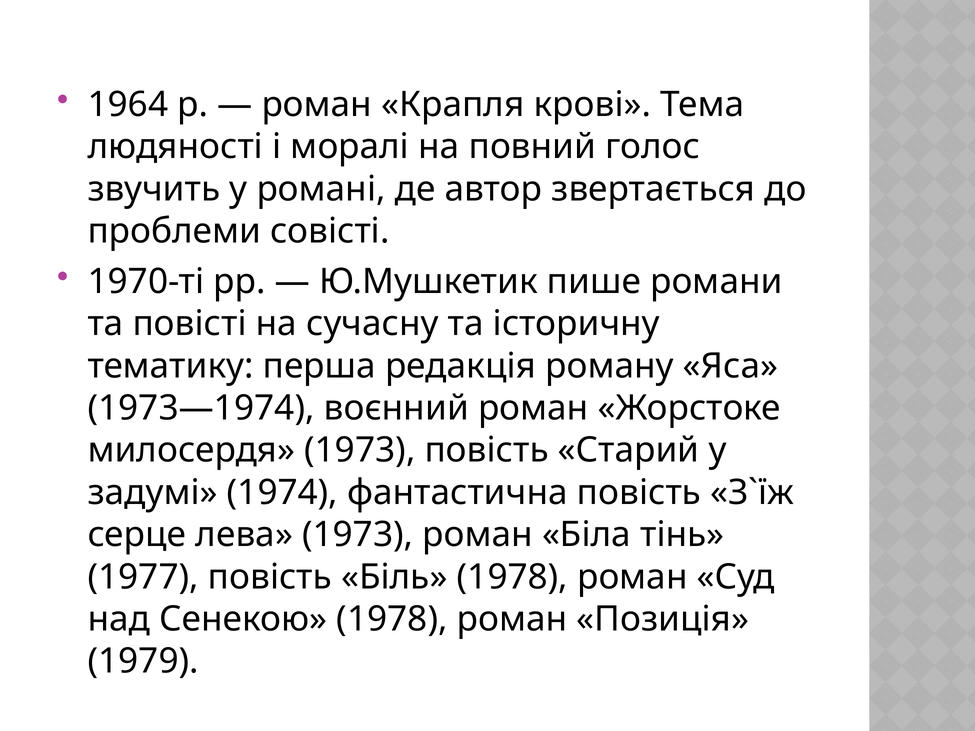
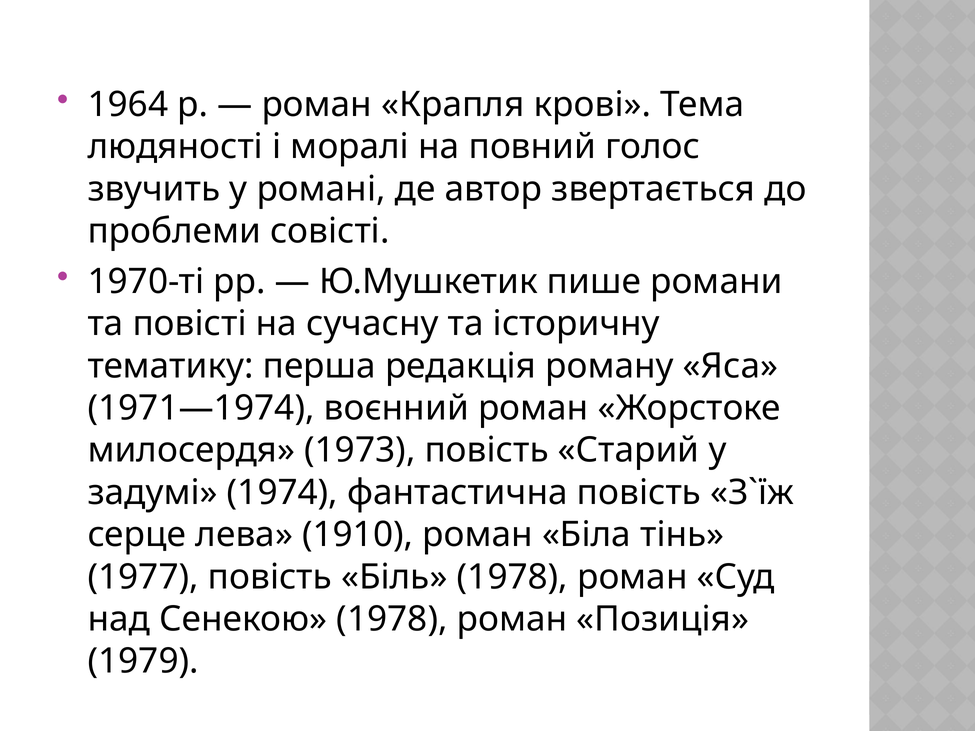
1973—1974: 1973—1974 -> 1971—1974 (201, 408)
лева 1973: 1973 -> 1910 (358, 535)
